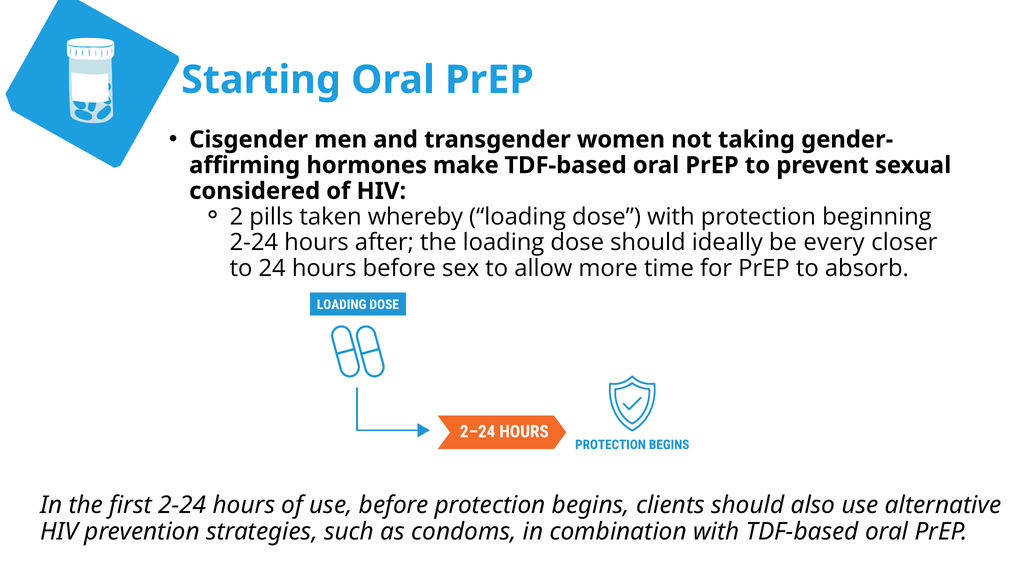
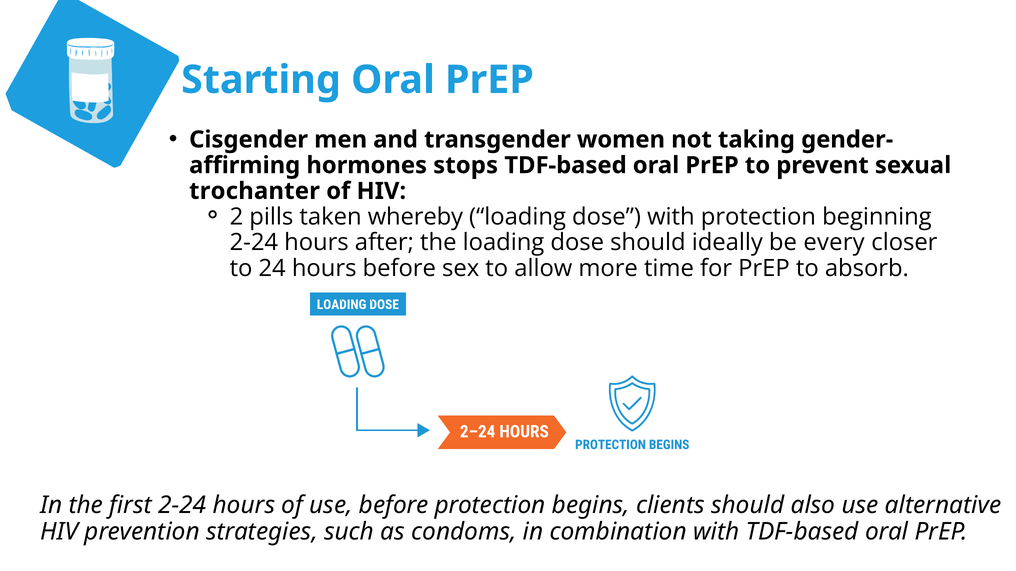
make: make -> stops (466, 165)
considered: considered -> trochanter (255, 191)
